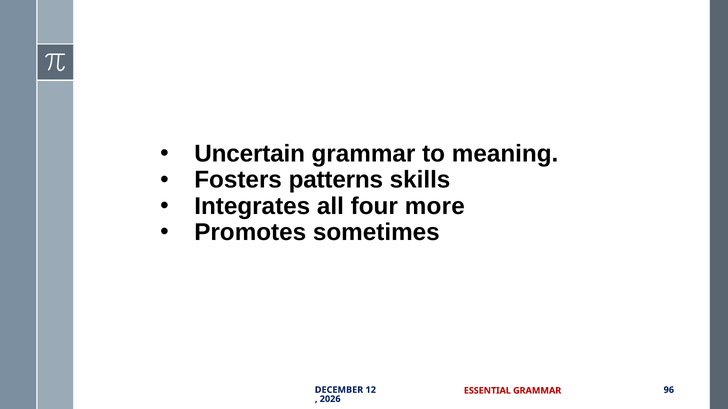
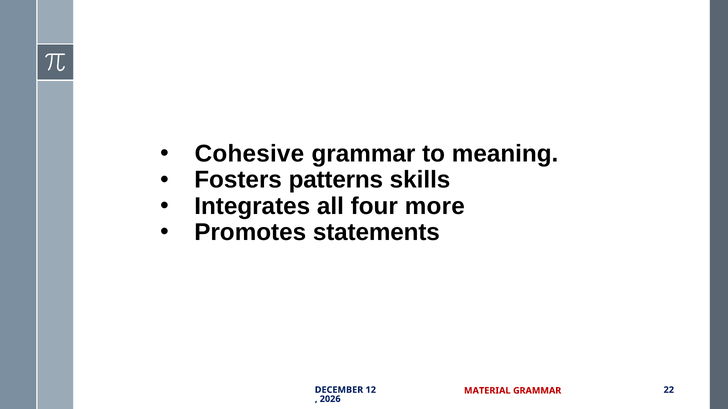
Uncertain: Uncertain -> Cohesive (249, 154)
sometimes: sometimes -> statements (376, 233)
ESSENTIAL: ESSENTIAL -> MATERIAL (487, 391)
96: 96 -> 22 (669, 390)
